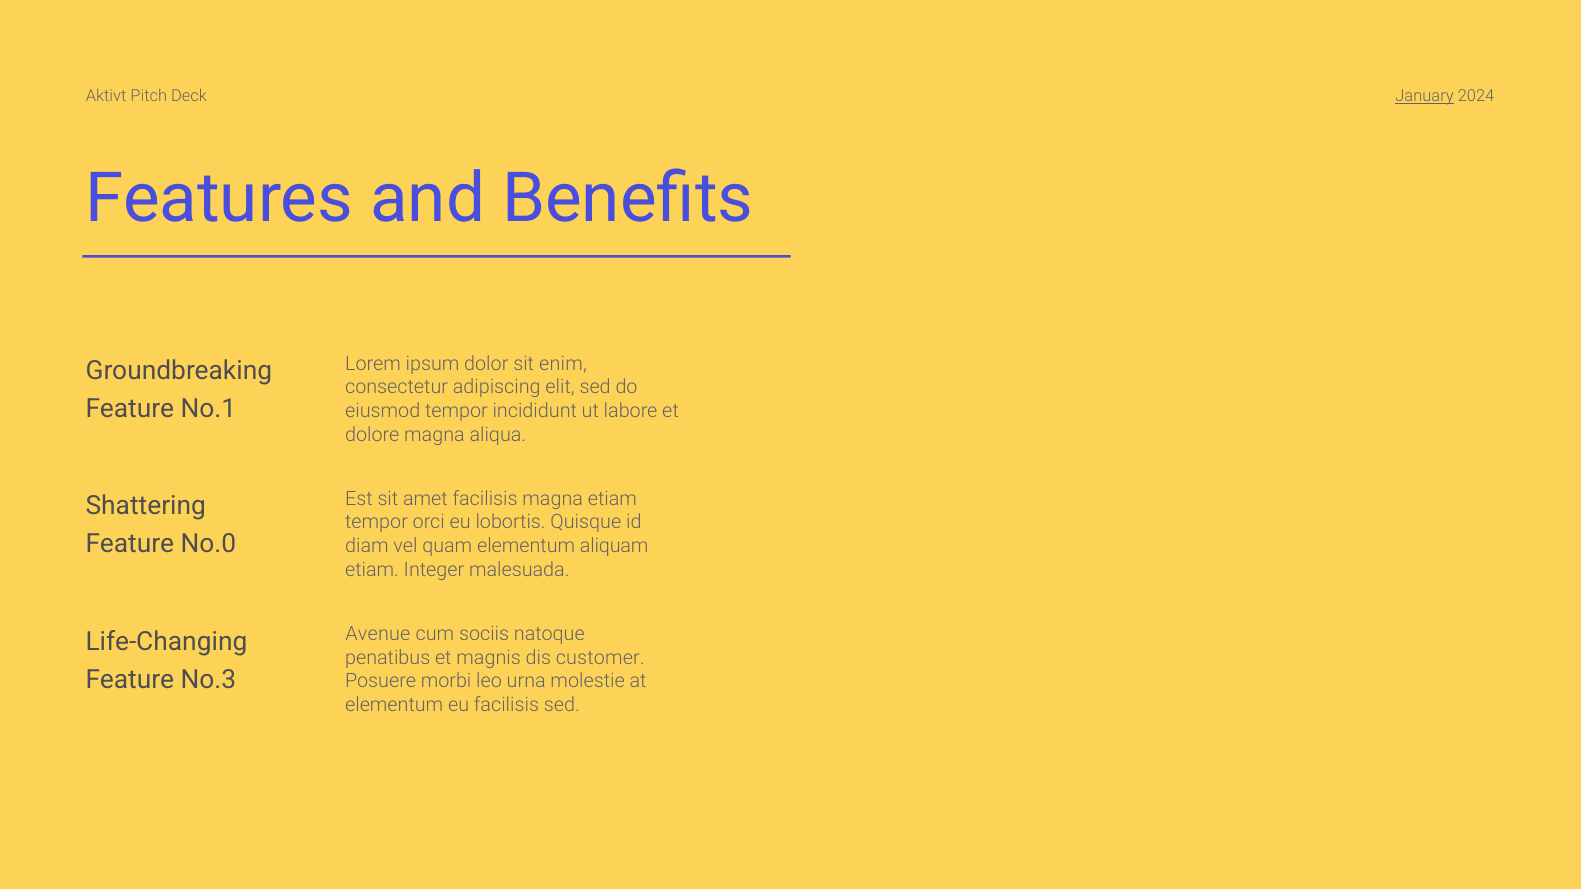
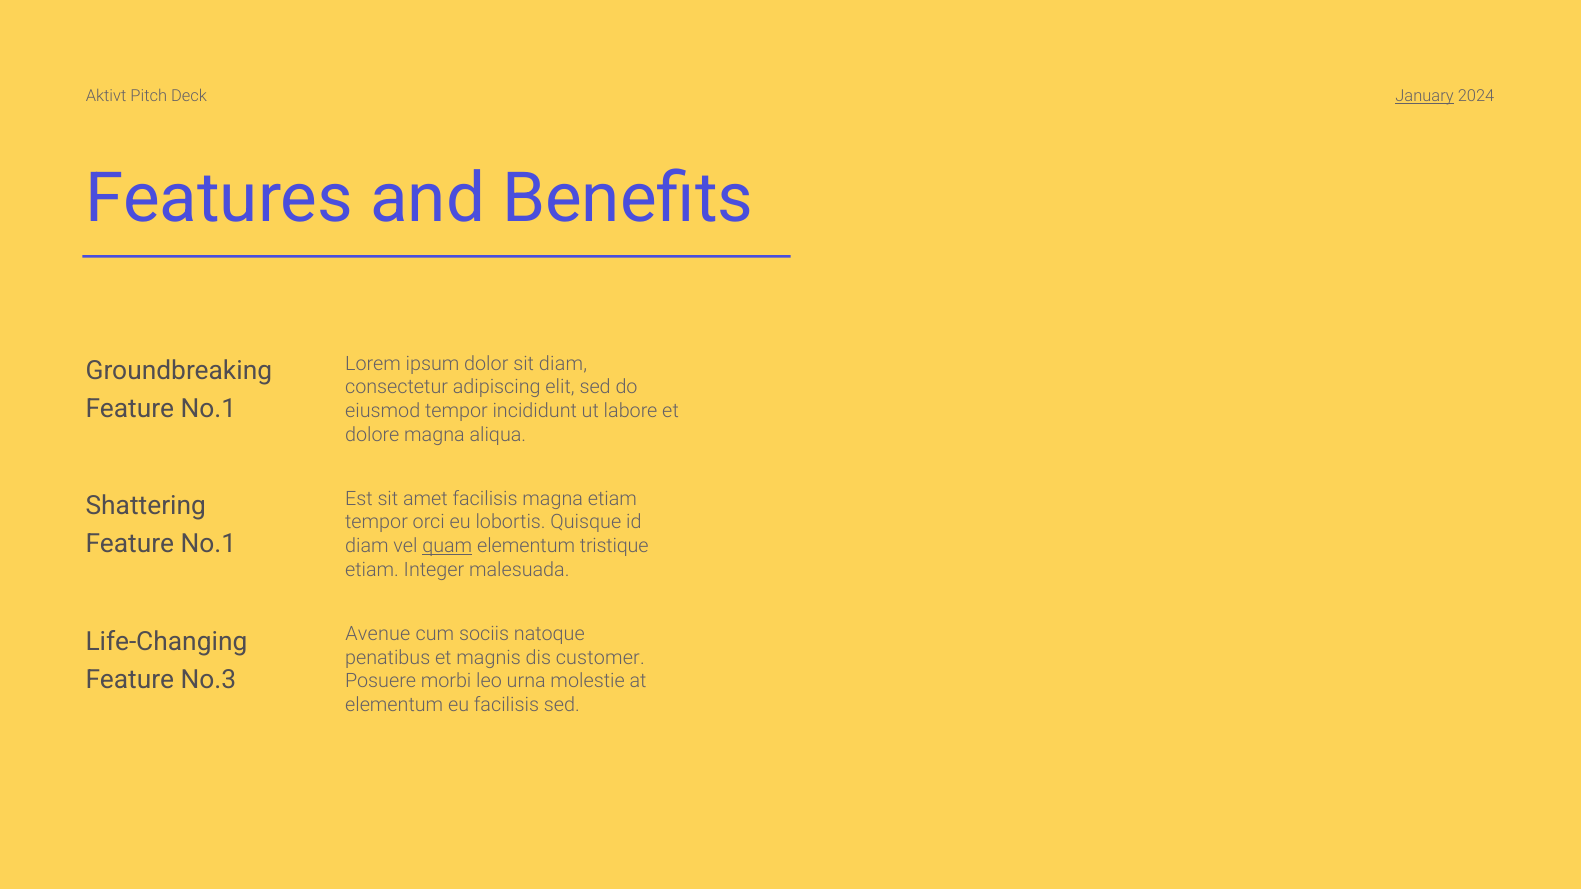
sit enim: enim -> diam (563, 364)
No.0: No.0 -> No.1 (208, 544)
quam underline: none -> present (447, 546)
aliquam: aliquam -> tristique (614, 546)
